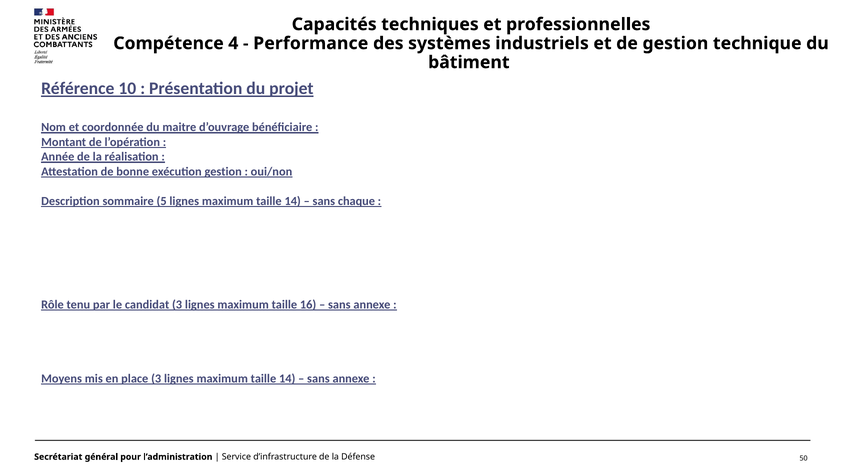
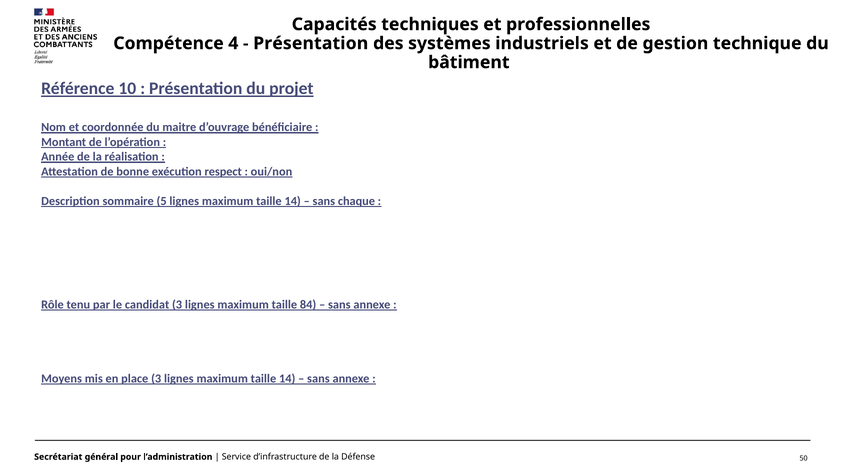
Performance: Performance -> Présentation (311, 43)
exécution gestion: gestion -> respect (223, 172)
16: 16 -> 84 (308, 305)
